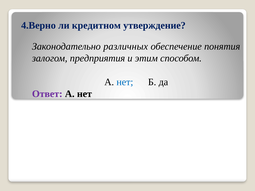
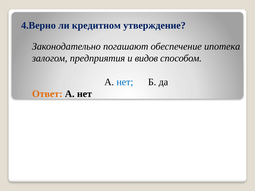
различных: различных -> погашают (126, 46)
понятия: понятия -> ипотека (222, 46)
этим: этим -> видов (146, 58)
Ответ colour: purple -> orange (47, 94)
